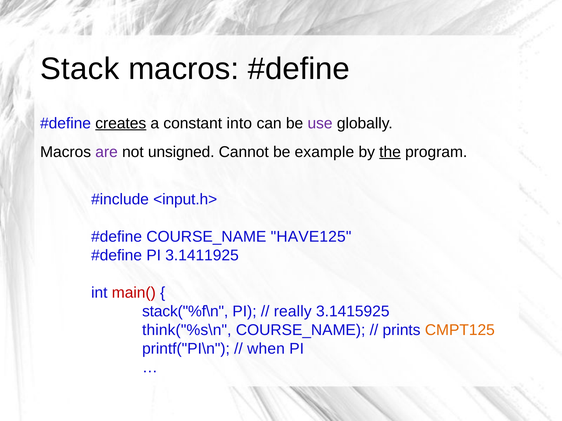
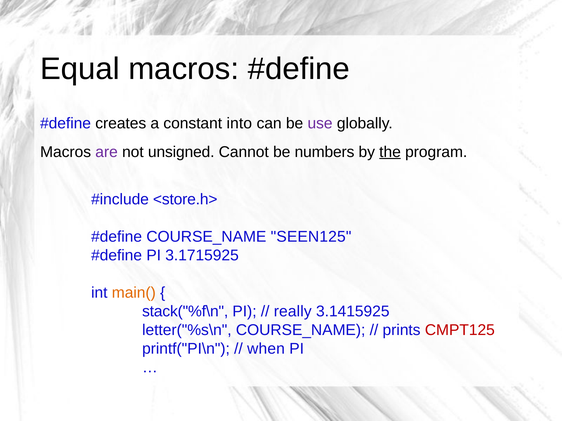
Stack: Stack -> Equal (80, 69)
creates underline: present -> none (121, 123)
example: example -> numbers (325, 152)
<input.h>: <input.h> -> <store.h> (185, 199)
HAVE125: HAVE125 -> SEEN125 (311, 237)
3.1411925: 3.1411925 -> 3.1715925 (202, 255)
main( colour: red -> orange (134, 293)
think("%s\n: think("%s\n -> letter("%s\n (187, 330)
CMPT125 colour: orange -> red (460, 330)
